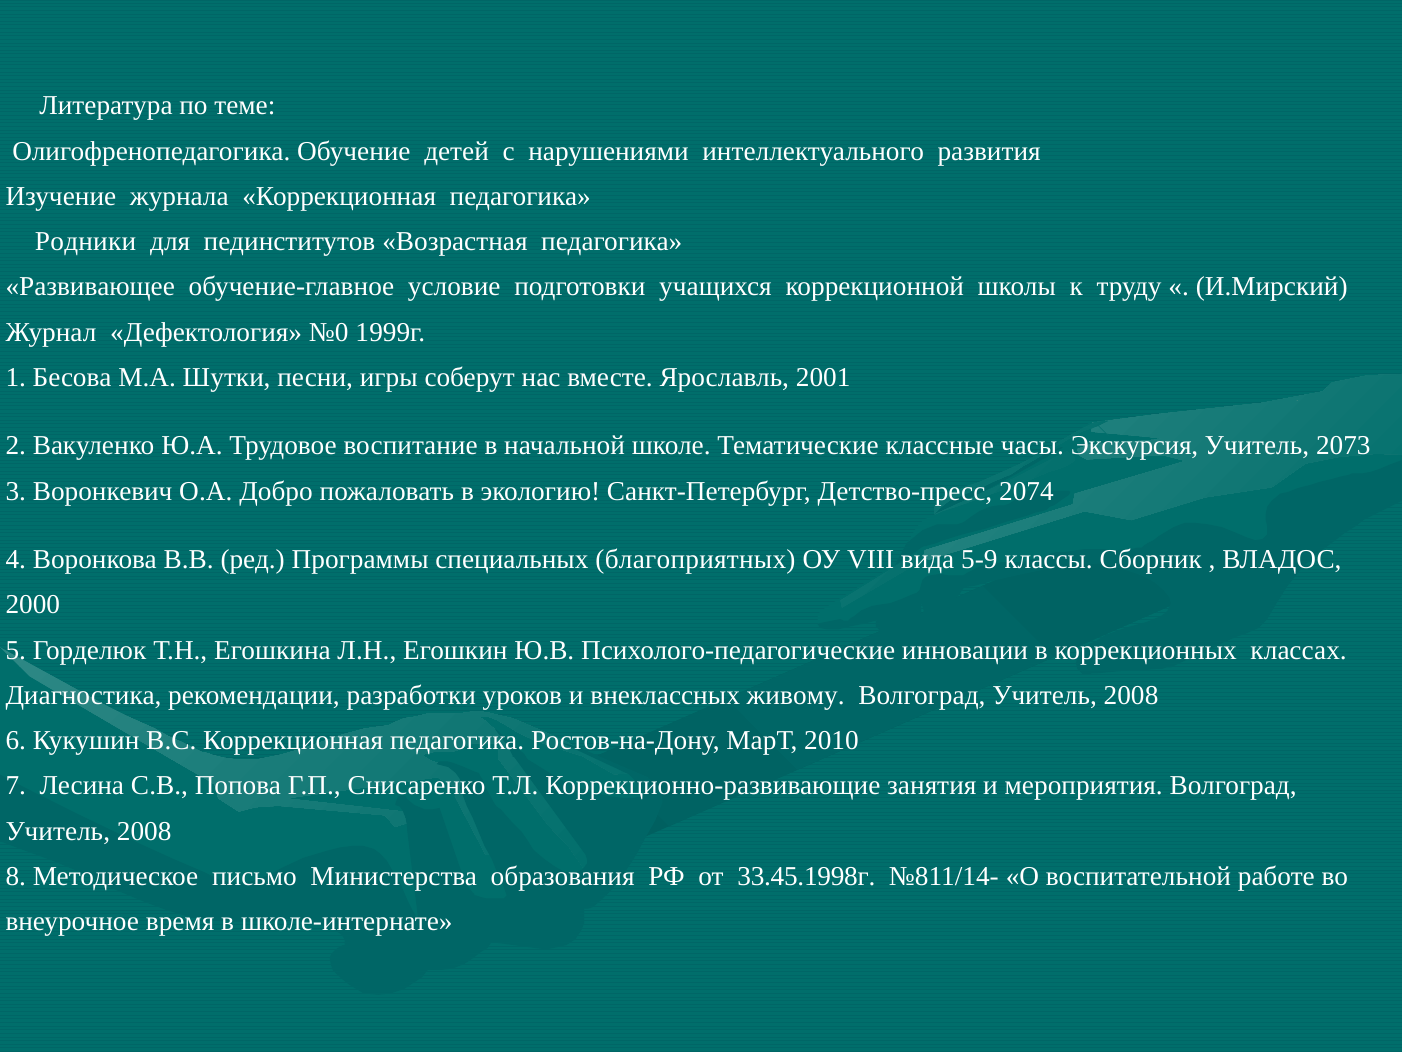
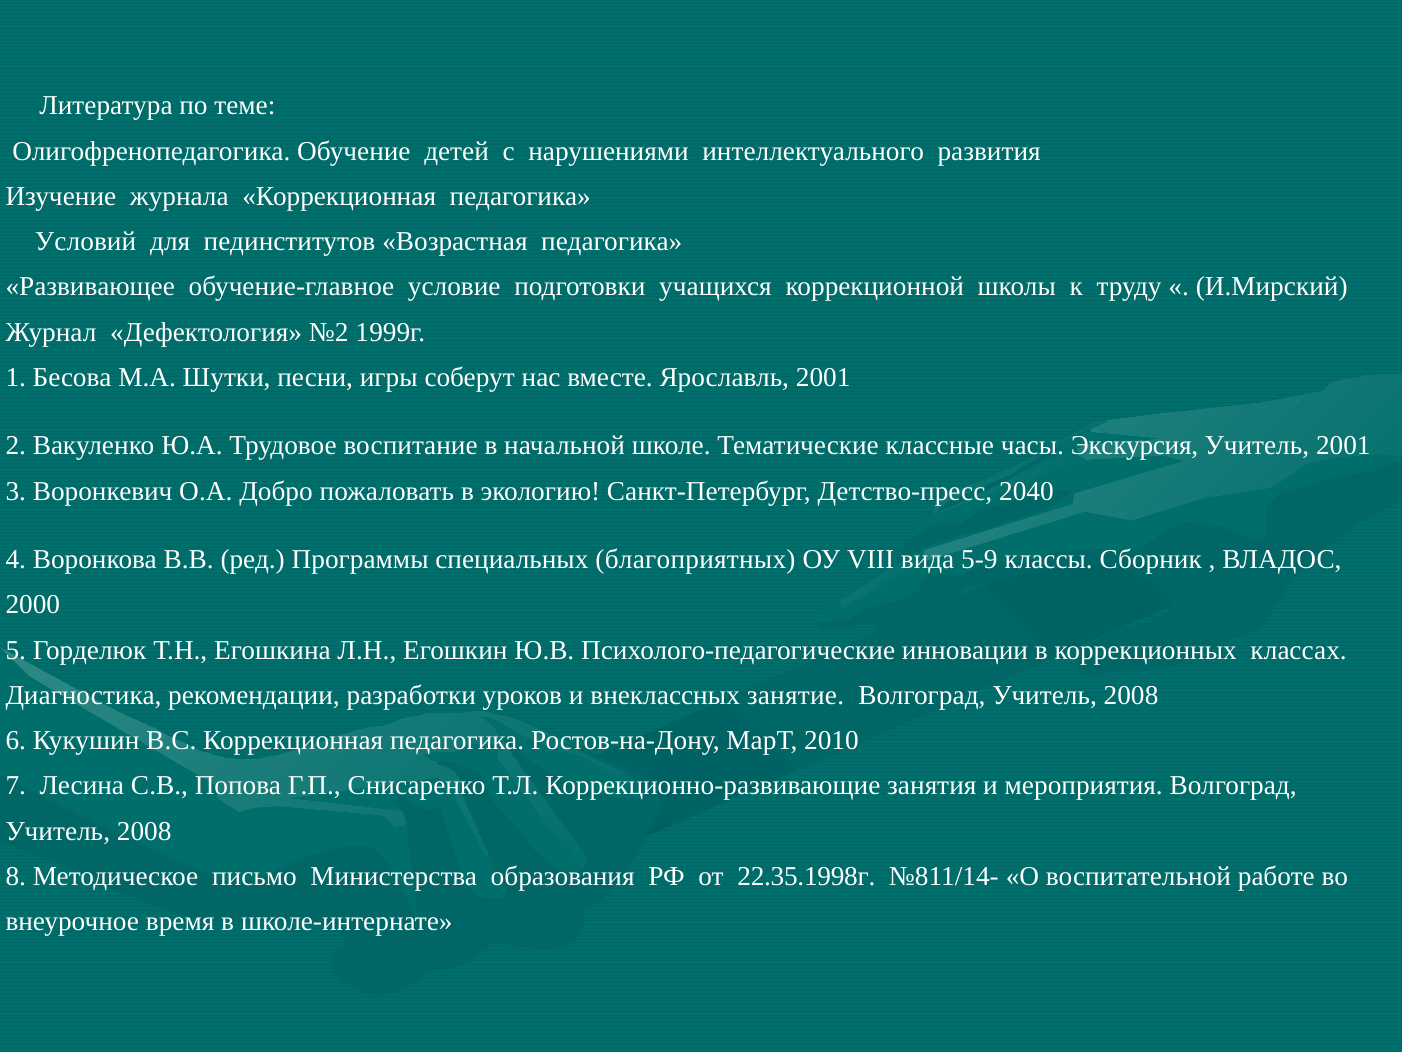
Родники: Родники -> Условий (86, 241)
№0: №0 -> №2 (329, 332)
Учитель 2073: 2073 -> 2001 (1343, 446)
2074: 2074 -> 2040 (1026, 491)
живому: живому -> занятие (795, 695)
33.45.1998г: 33.45.1998г -> 22.35.1998г (806, 876)
